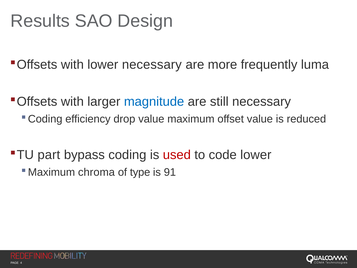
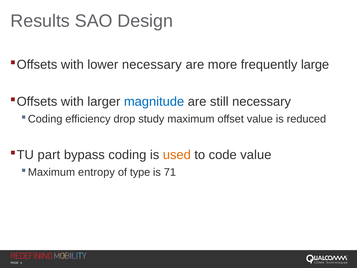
luma: luma -> large (315, 65)
drop value: value -> study (151, 119)
used colour: red -> orange (177, 155)
code lower: lower -> value (256, 155)
chroma: chroma -> entropy (96, 172)
91: 91 -> 71 (170, 172)
